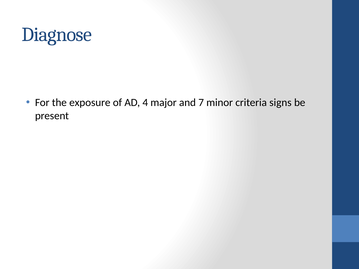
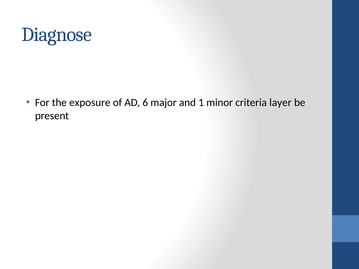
4: 4 -> 6 (145, 103)
7: 7 -> 1 (201, 103)
signs: signs -> layer (280, 103)
